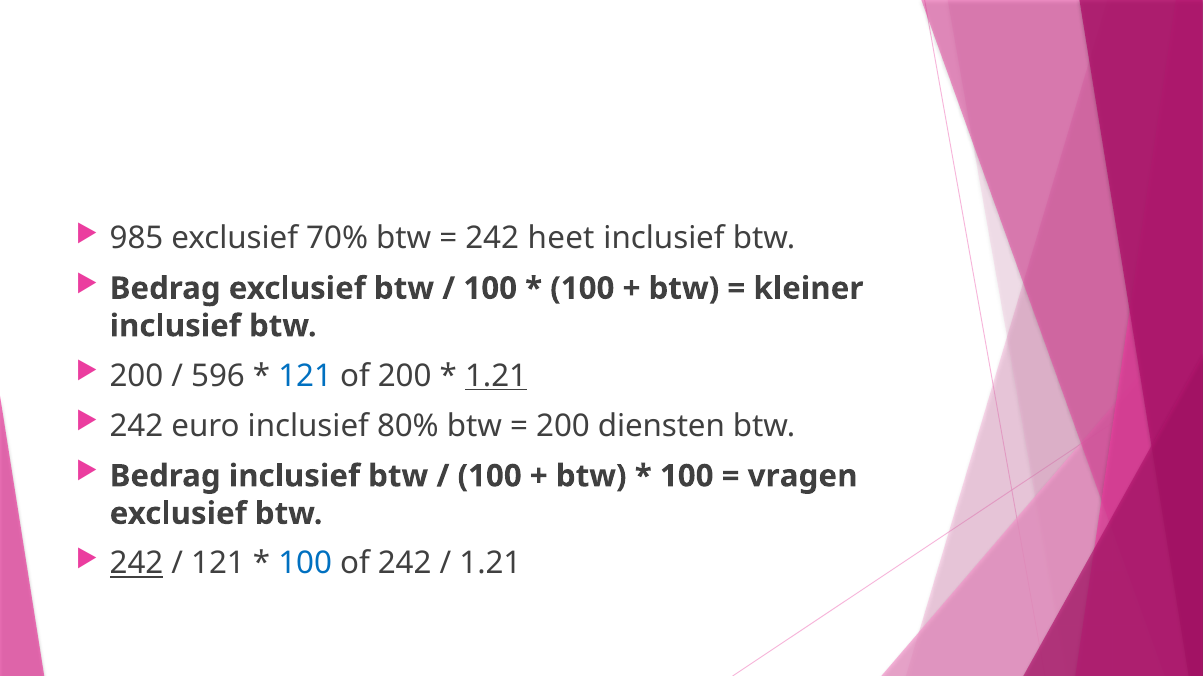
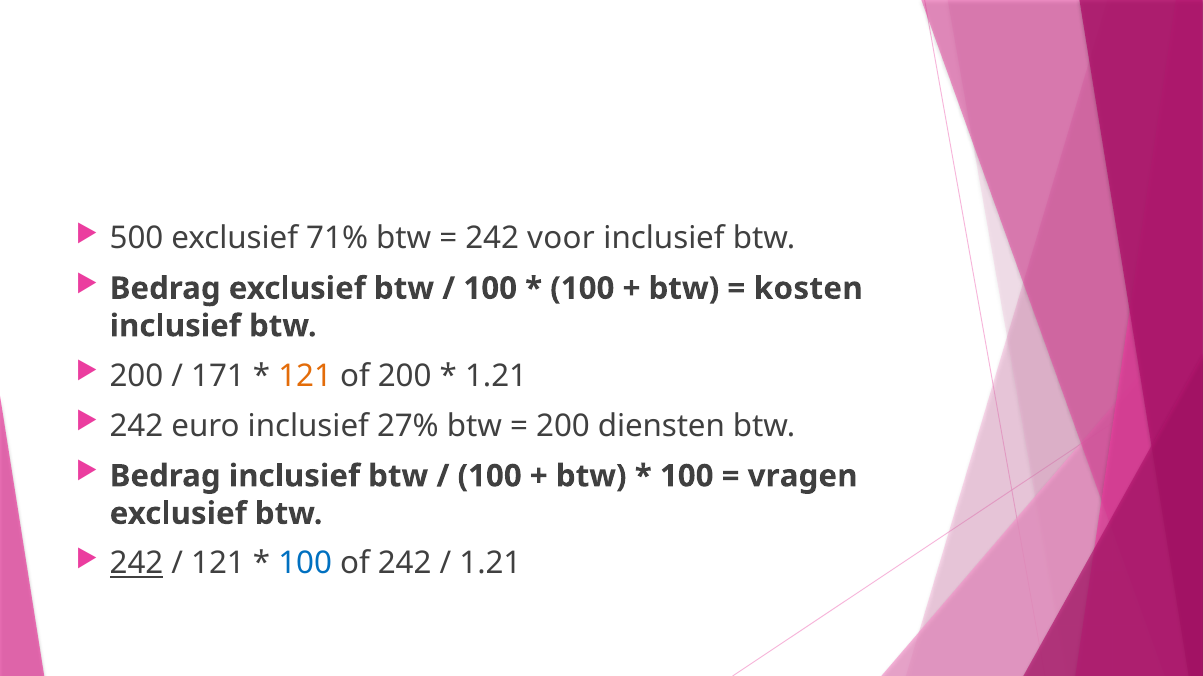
985: 985 -> 500 (136, 239)
70%: 70% -> 71% (337, 239)
heet: heet -> voor (561, 239)
kleiner: kleiner -> kosten (808, 289)
596: 596 -> 171 (218, 376)
121 colour: blue -> orange (305, 376)
1.21 underline: present -> none (496, 376)
80%: 80% -> 27% (408, 426)
